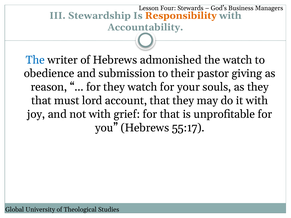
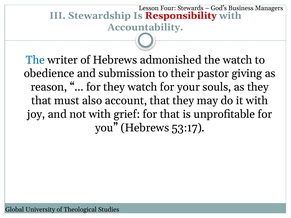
Responsibility colour: orange -> red (181, 16)
lord: lord -> also (92, 101)
55:17: 55:17 -> 53:17 (188, 128)
